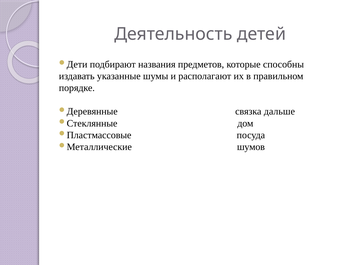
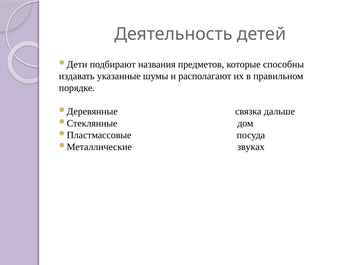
шумов: шумов -> звуках (251, 147)
